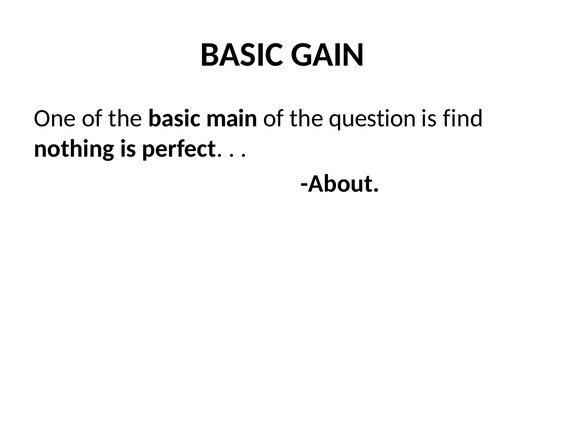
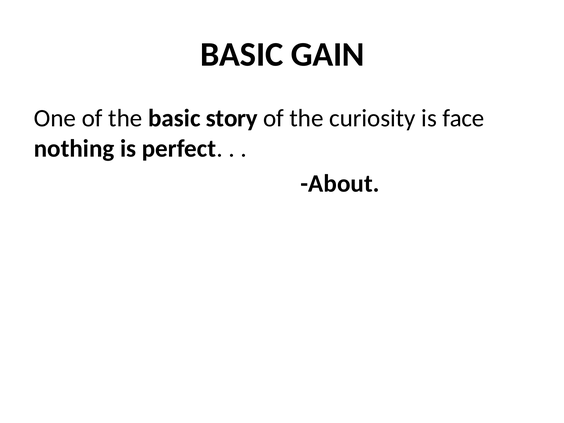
main: main -> story (232, 118)
question: question -> curiosity (372, 118)
find: find -> face (463, 118)
